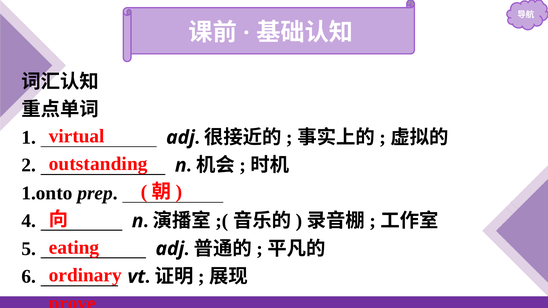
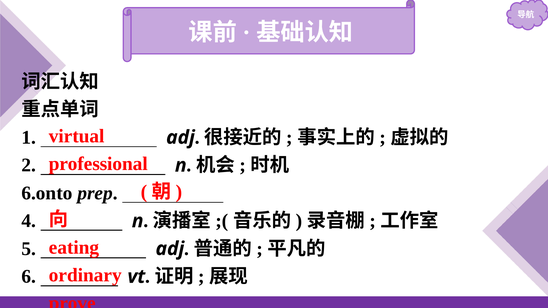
outstanding: outstanding -> professional (98, 164)
1.onto: 1.onto -> 6.onto (47, 193)
